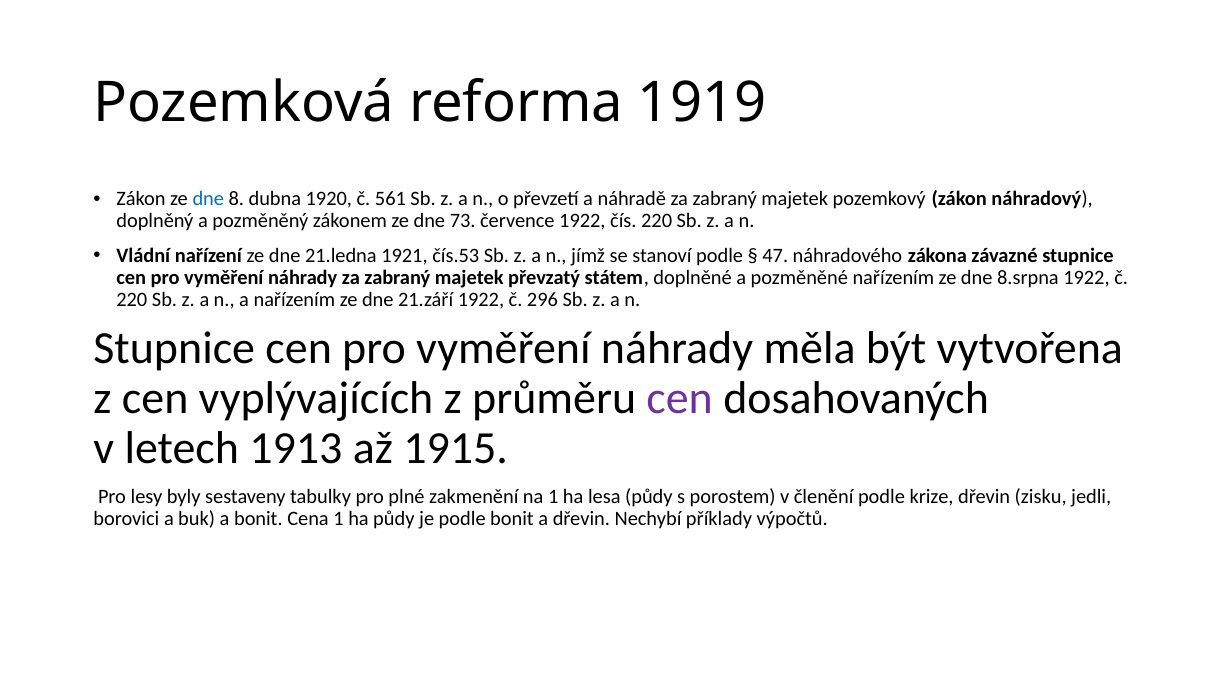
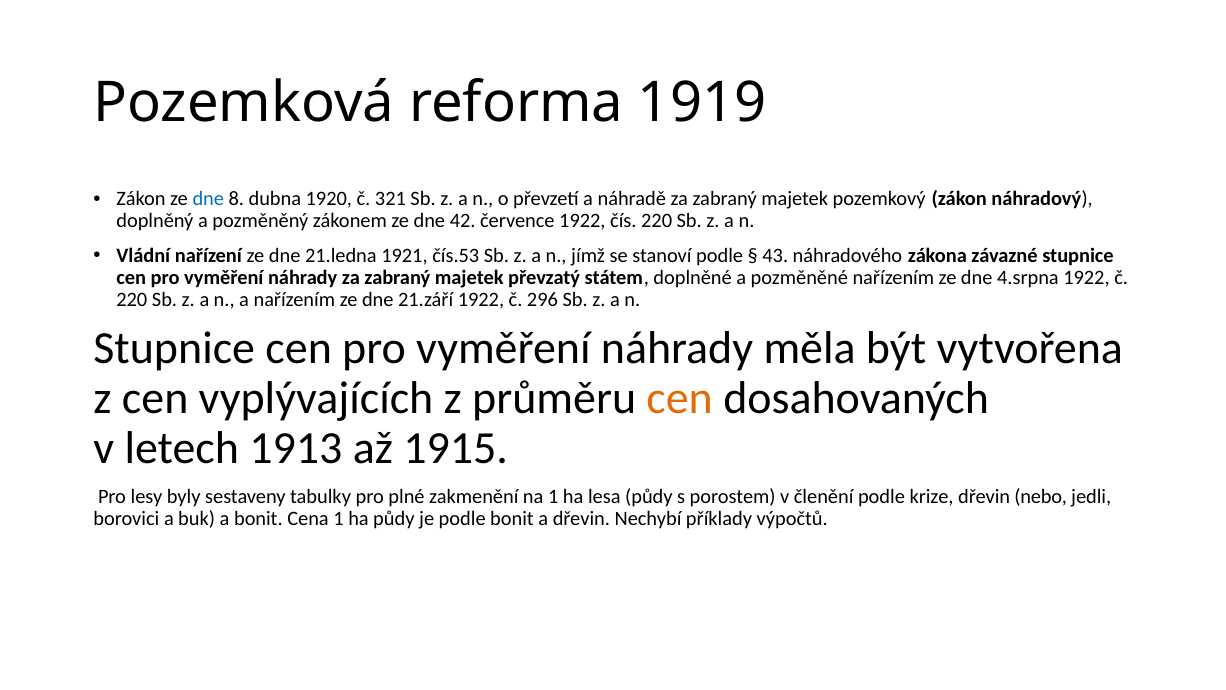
561: 561 -> 321 (390, 199)
73: 73 -> 42 (463, 221)
47: 47 -> 43 (775, 256)
8.srpna: 8.srpna -> 4.srpna (1028, 278)
cen colour: purple -> orange (680, 398)
zisku: zisku -> nebo (1041, 496)
